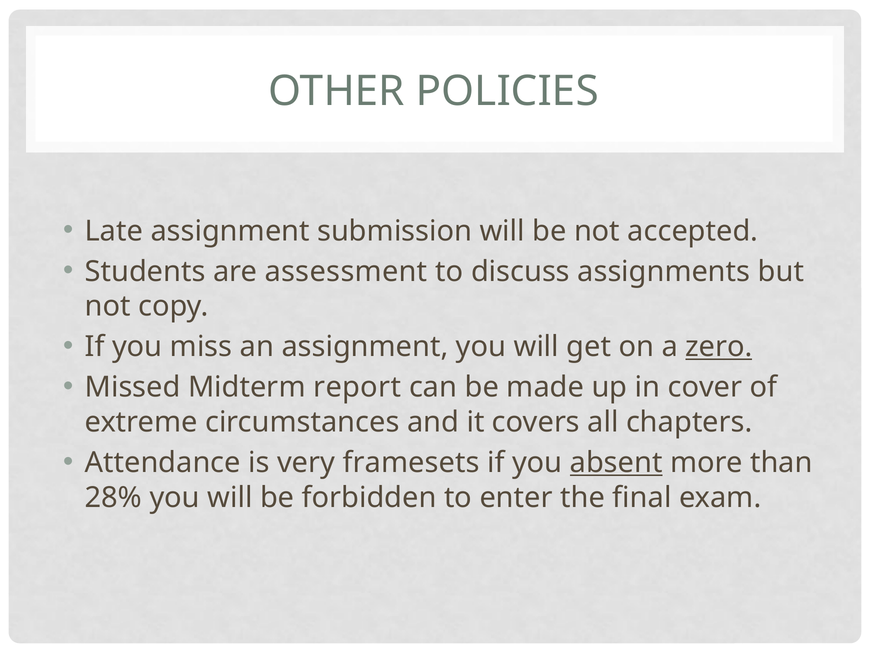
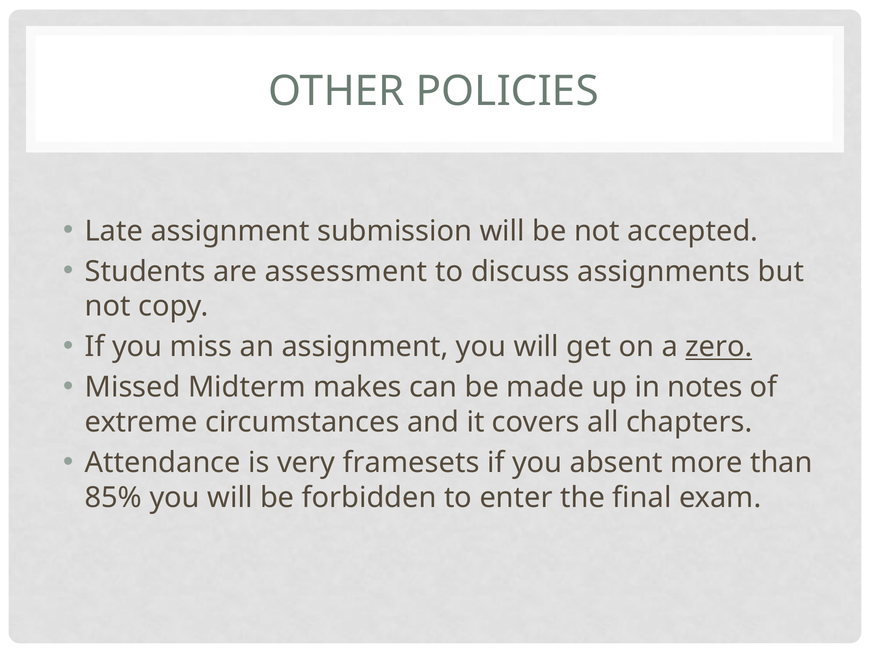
report: report -> makes (357, 388)
cover: cover -> notes (705, 388)
absent underline: present -> none (616, 463)
28%: 28% -> 85% (113, 498)
